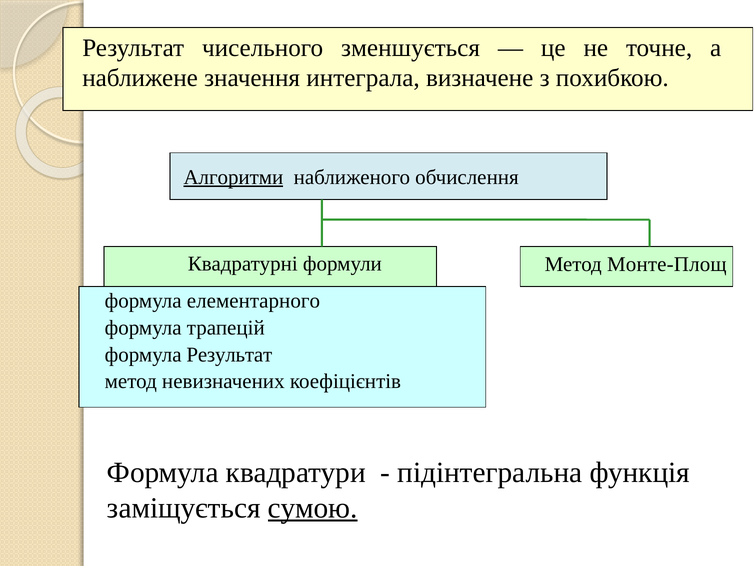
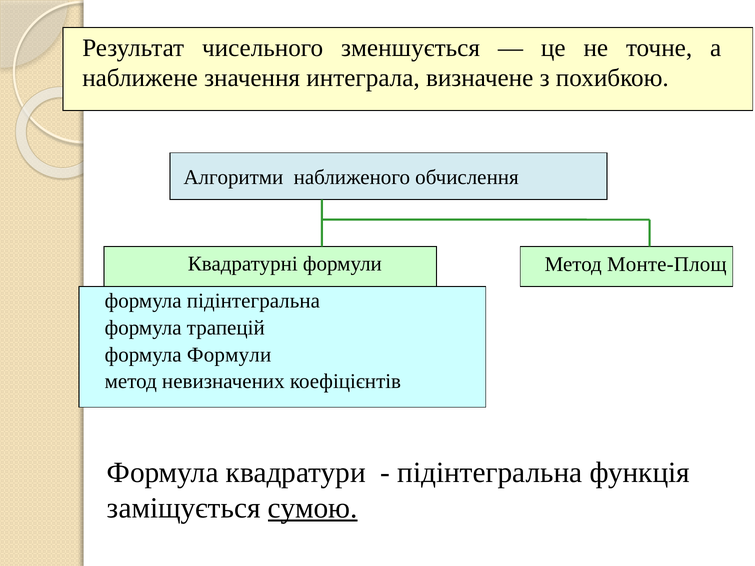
Алгоритми underline: present -> none (233, 177)
формула елементарного: елементарного -> підінтегральна (253, 301)
формула Результат: Результат -> Формули (229, 355)
